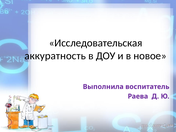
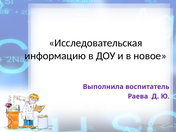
аккуратность: аккуратность -> информацию (55, 56)
